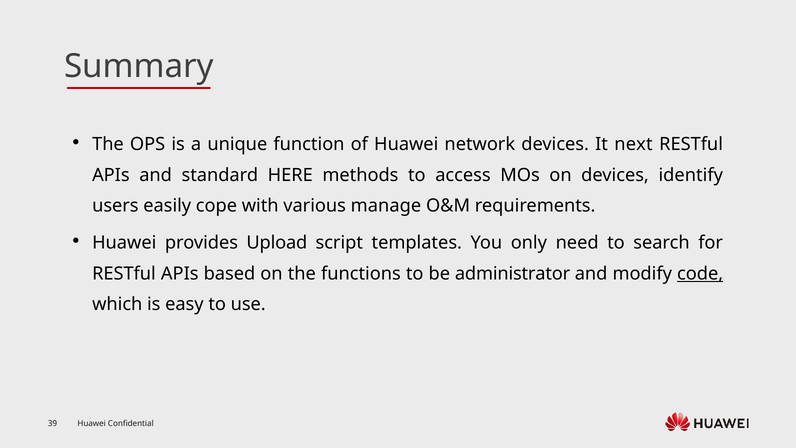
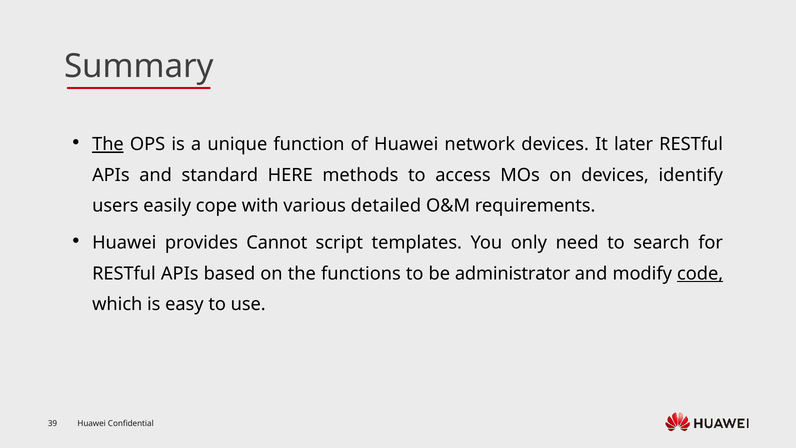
The underline: none -> present (108, 144)
next: next -> later (634, 144)
manage: manage -> detailed (386, 206)
Upload: Upload -> Cannot (277, 243)
